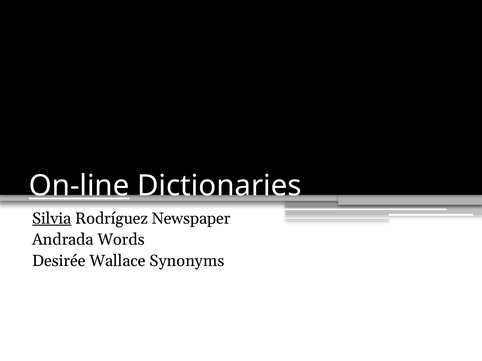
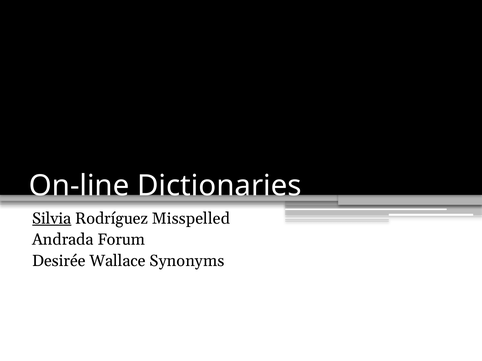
On-line underline: present -> none (79, 186)
Newspaper: Newspaper -> Misspelled (191, 219)
Words: Words -> Forum (121, 240)
